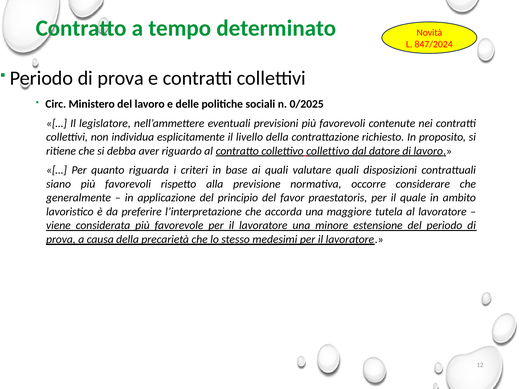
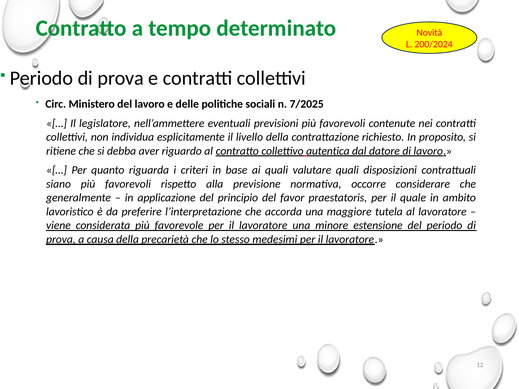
847/2024: 847/2024 -> 200/2024 (434, 44)
0/2025: 0/2025 -> 7/2025 (307, 104)
collettivo collettivo: collettivo -> autentica (328, 151)
